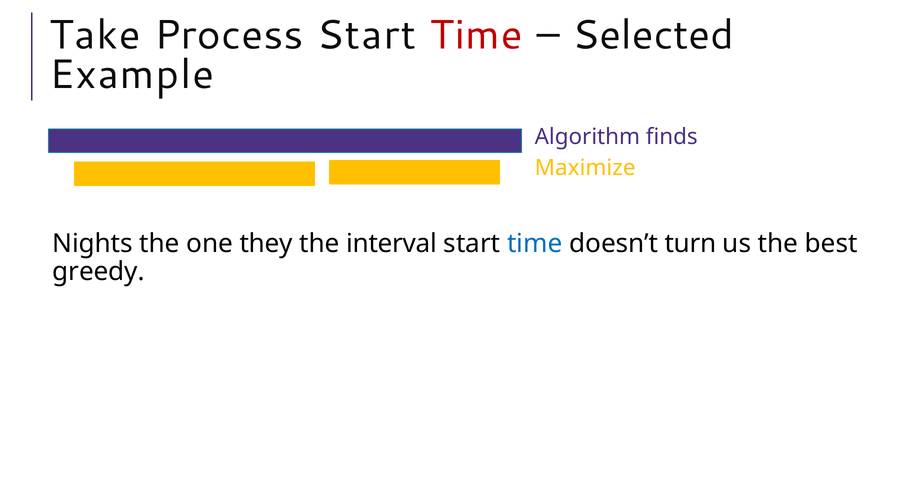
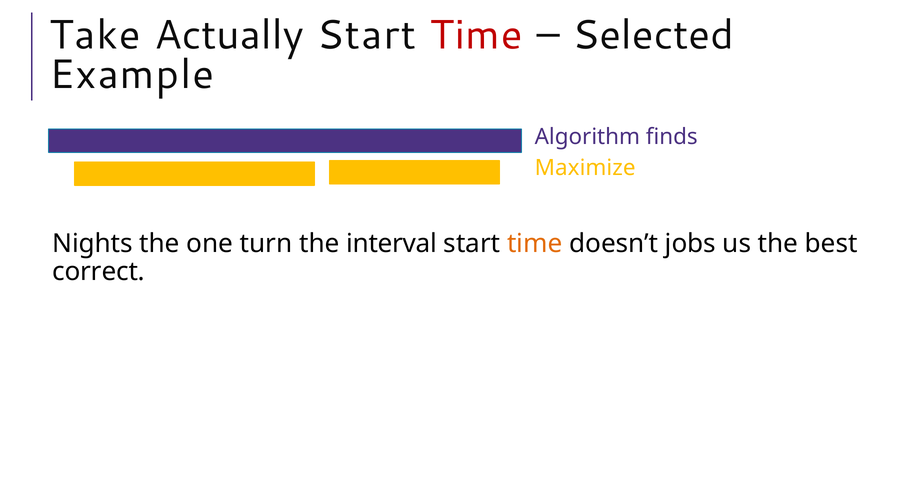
Process: Process -> Actually (229, 35)
they: they -> turn (266, 244)
time colour: blue -> orange (535, 244)
turn: turn -> jobs (690, 244)
greedy: greedy -> correct (99, 272)
